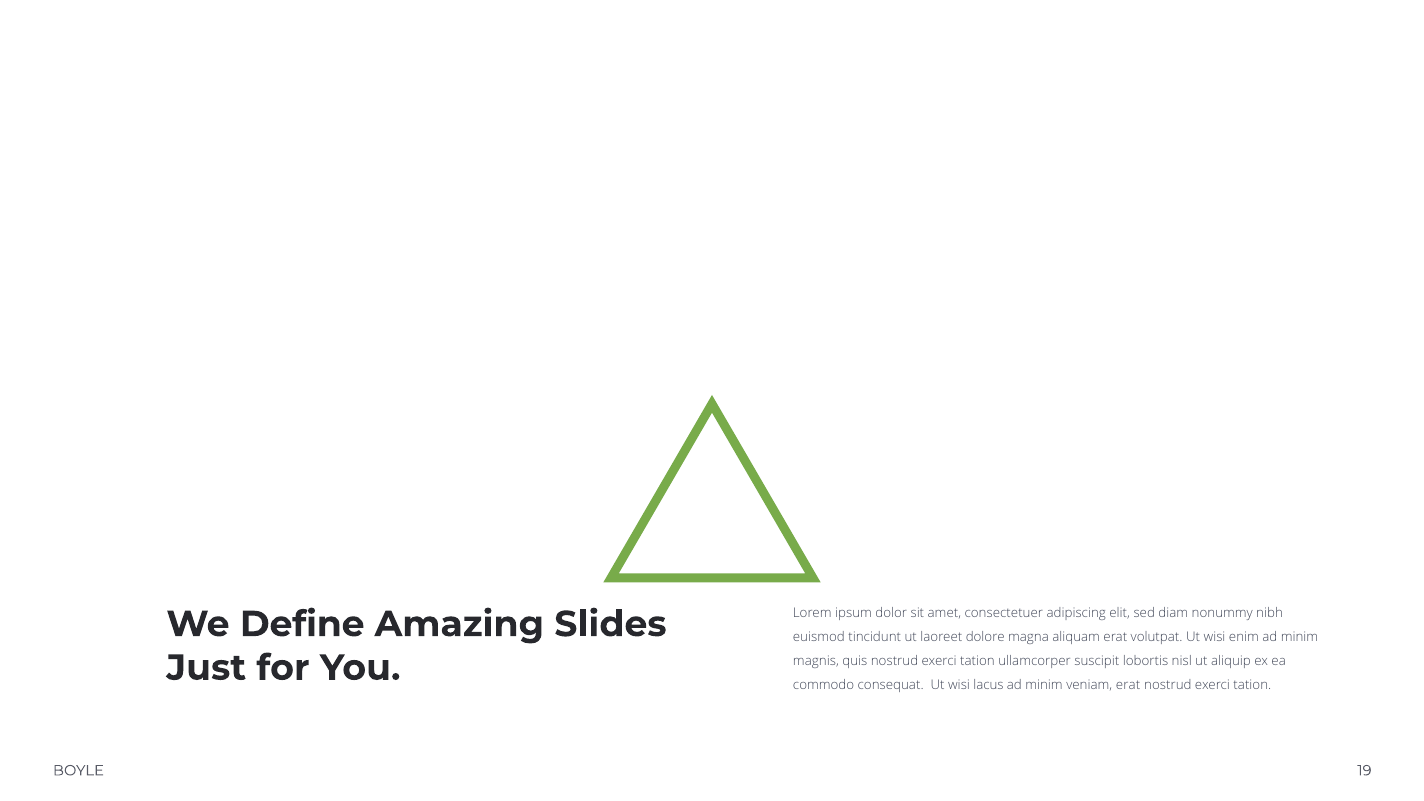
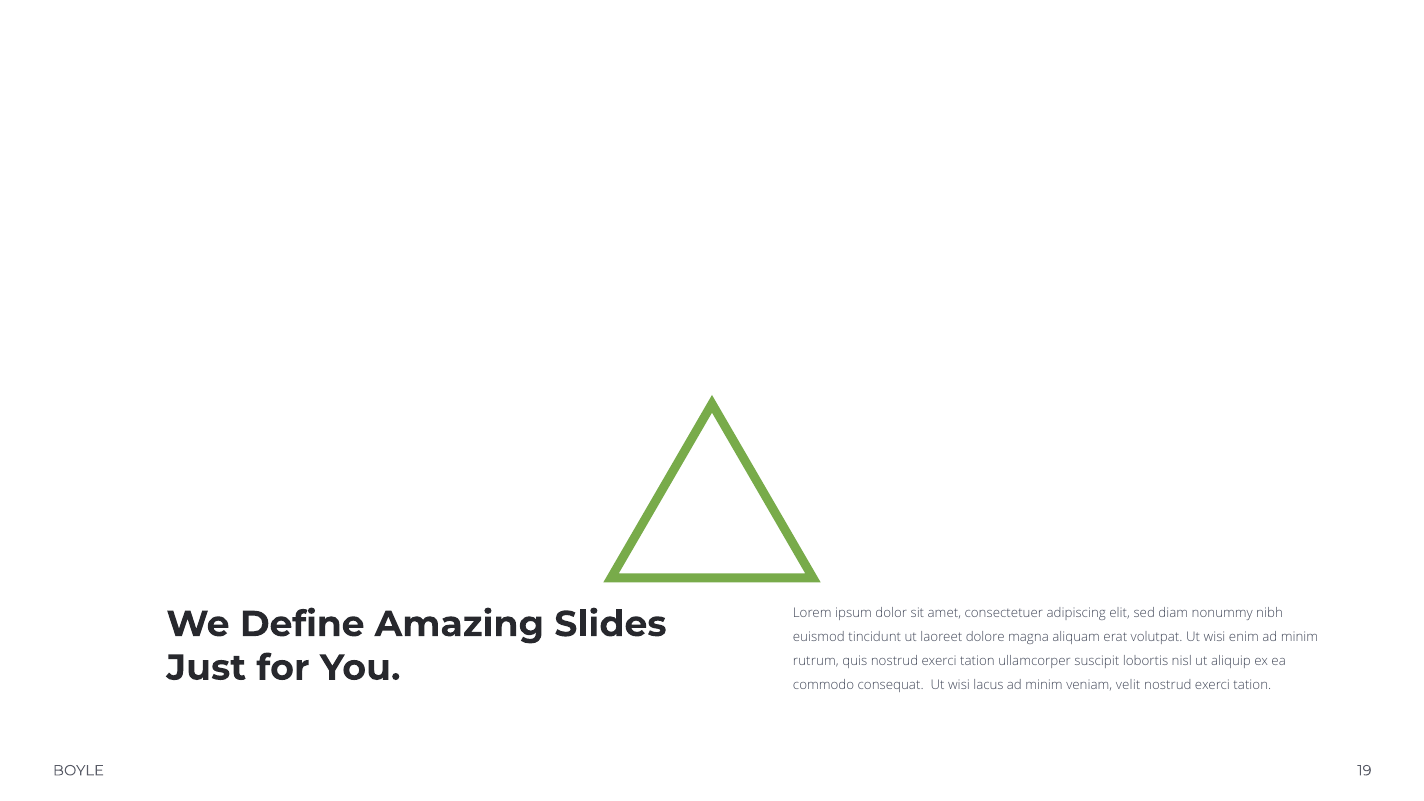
magnis: magnis -> rutrum (816, 661)
veniam erat: erat -> velit (1128, 686)
